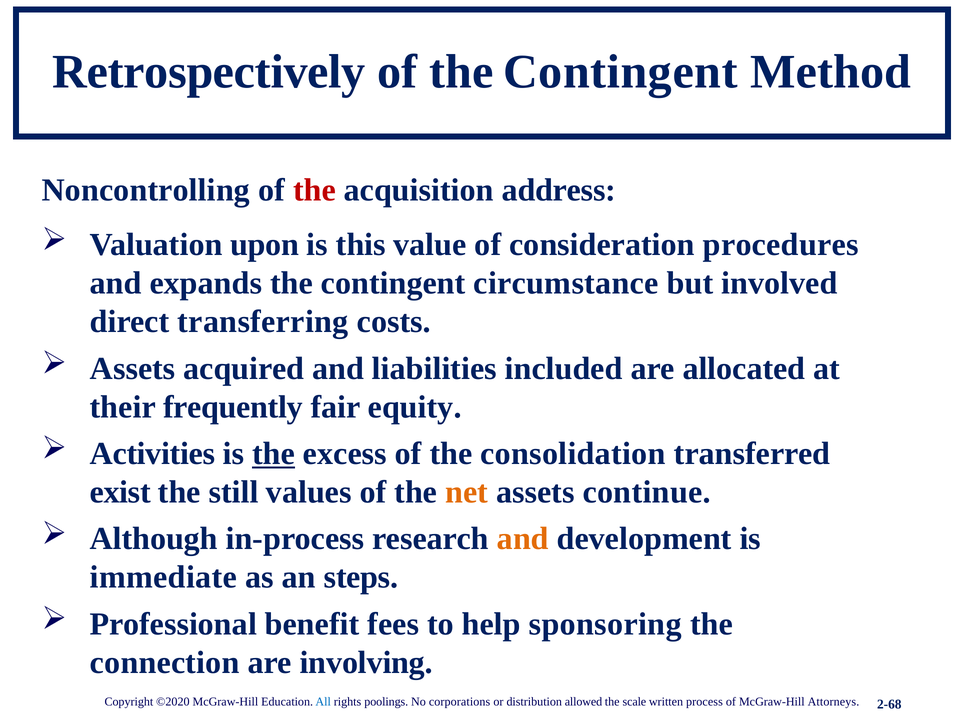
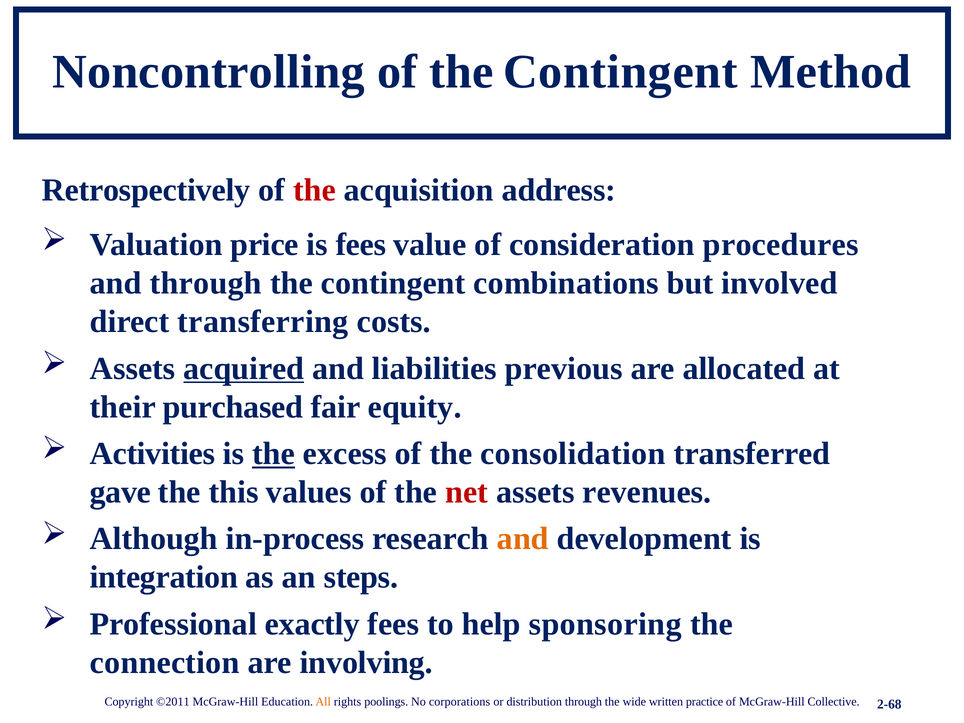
Retrospectively: Retrospectively -> Noncontrolling (209, 72)
Noncontrolling: Noncontrolling -> Retrospectively (146, 190)
upon: upon -> price (265, 245)
is this: this -> fees (361, 245)
and expands: expands -> through (206, 283)
circumstance: circumstance -> combinations (566, 283)
acquired underline: none -> present (244, 368)
included: included -> previous (564, 368)
frequently: frequently -> purchased (233, 407)
exist: exist -> gave (120, 492)
still: still -> this (234, 492)
net colour: orange -> red (467, 492)
continue: continue -> revenues (647, 492)
immediate: immediate -> integration (164, 577)
benefit: benefit -> exactly (312, 624)
©2020: ©2020 -> ©2011 (173, 702)
All colour: blue -> orange (323, 702)
distribution allowed: allowed -> through (583, 702)
scale: scale -> wide (634, 702)
process: process -> practice (705, 702)
Attorneys: Attorneys -> Collective (834, 702)
